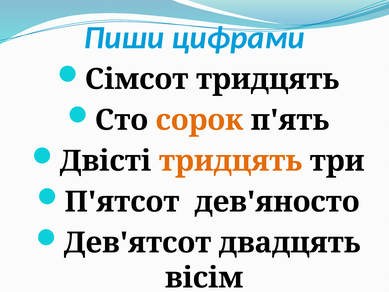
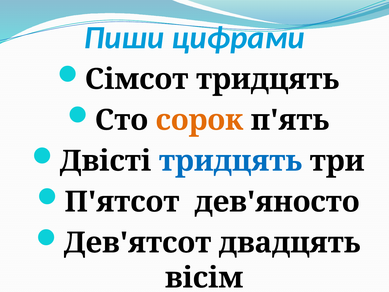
тридцять colour: orange -> blue (230, 161)
